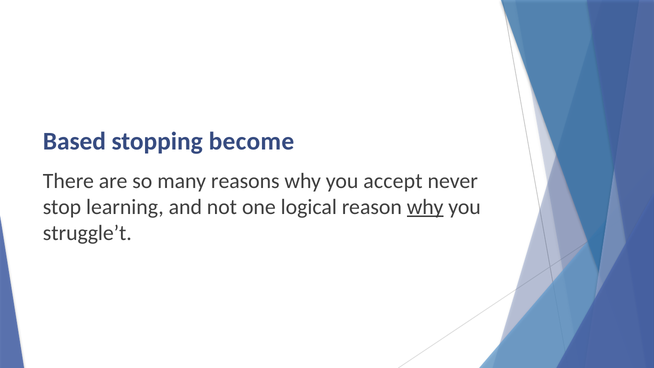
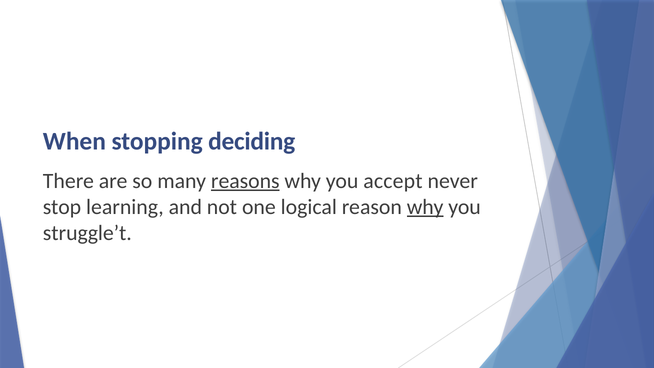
Based: Based -> When (74, 141)
become: become -> deciding (252, 141)
reasons underline: none -> present (245, 181)
